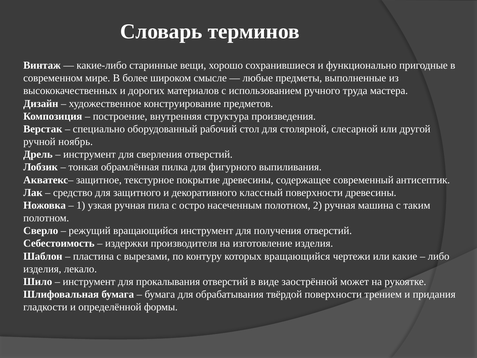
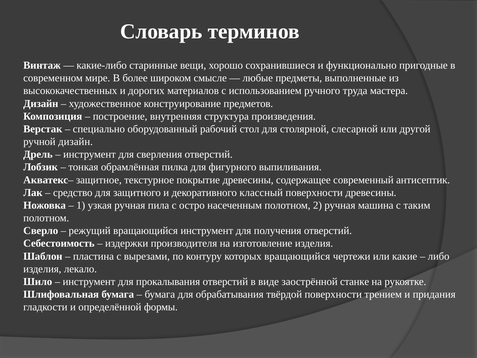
ручной ноябрь: ноябрь -> дизайн (76, 142)
может: может -> станке (355, 281)
